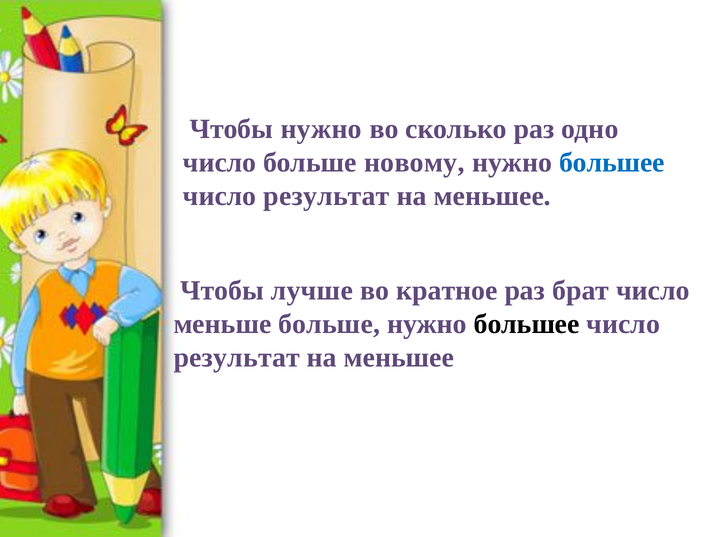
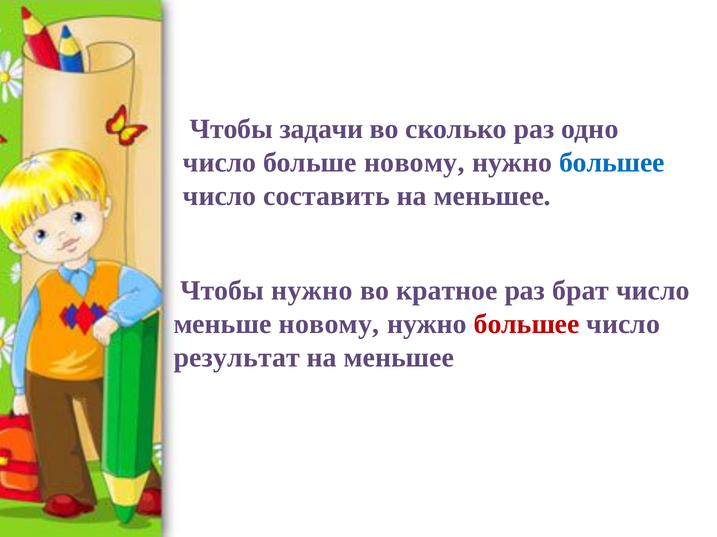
Чтобы нужно: нужно -> задачи (322, 129)
результат: результат -> составить (327, 196)
Чтобы лучше: лучше -> нужно (312, 291)
меньше больше: больше -> новому (329, 325)
большее colour: black -> red (527, 325)
